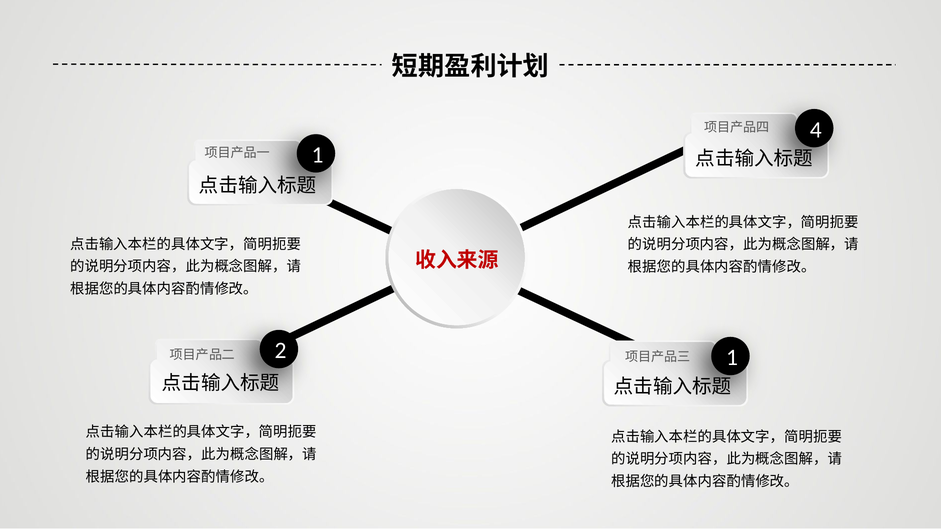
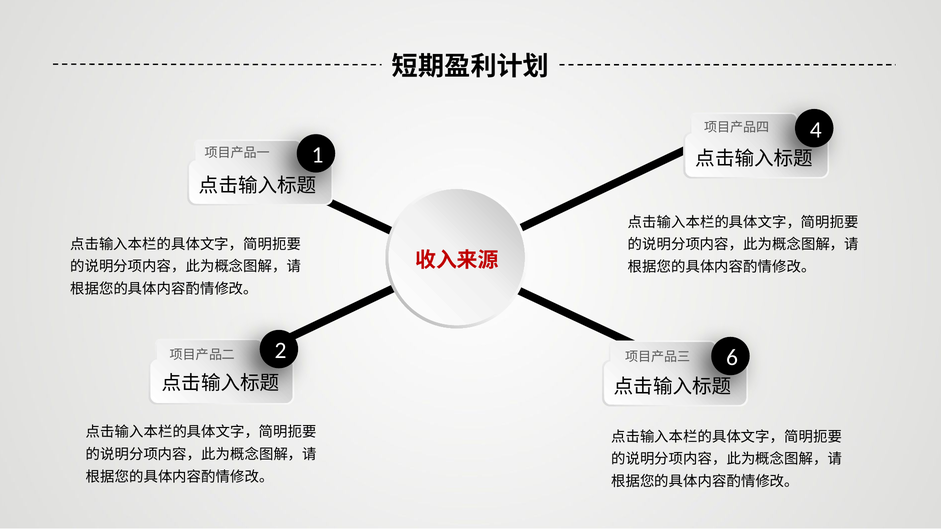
2 1: 1 -> 6 (732, 358)
